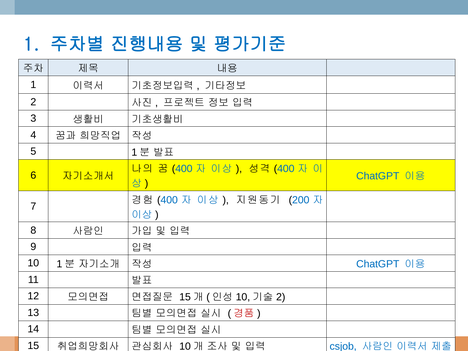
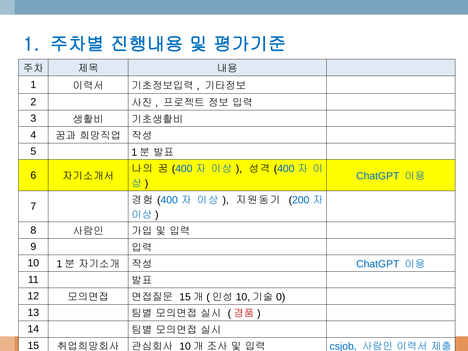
2: 2 -> 0 (281, 297)
